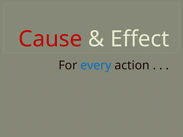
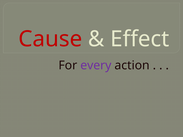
every colour: blue -> purple (96, 66)
